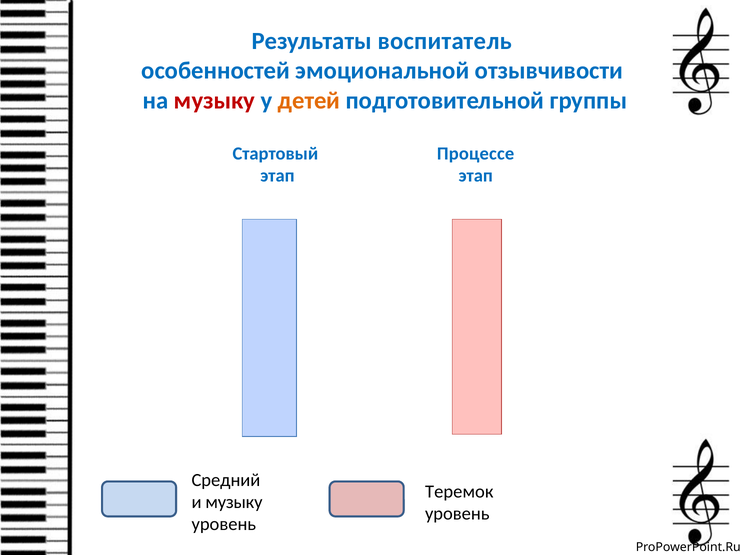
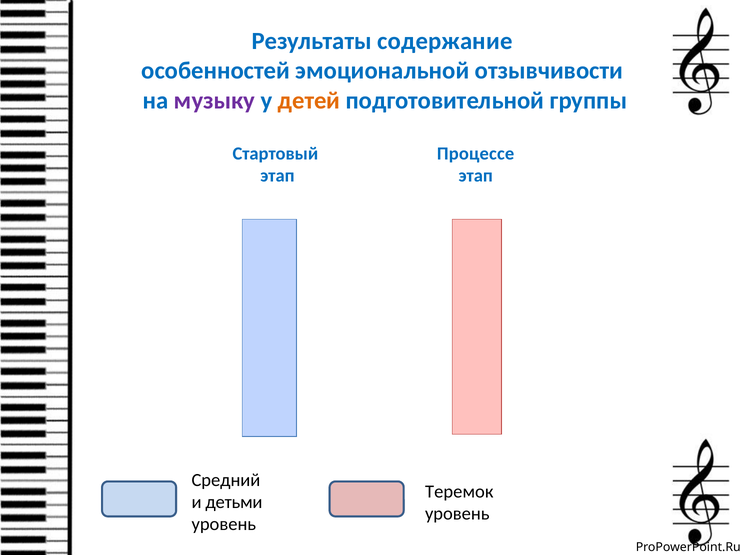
воспитатель: воспитатель -> содержание (445, 41)
музыку colour: red -> purple (215, 101)
и музыку: музыку -> детьми (234, 503)
